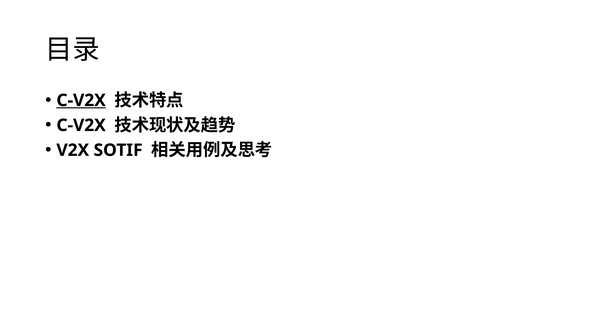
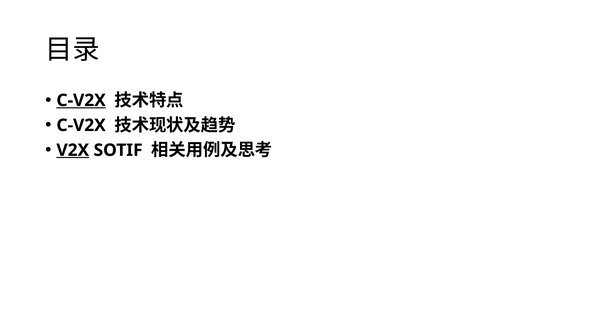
V2X underline: none -> present (73, 150)
